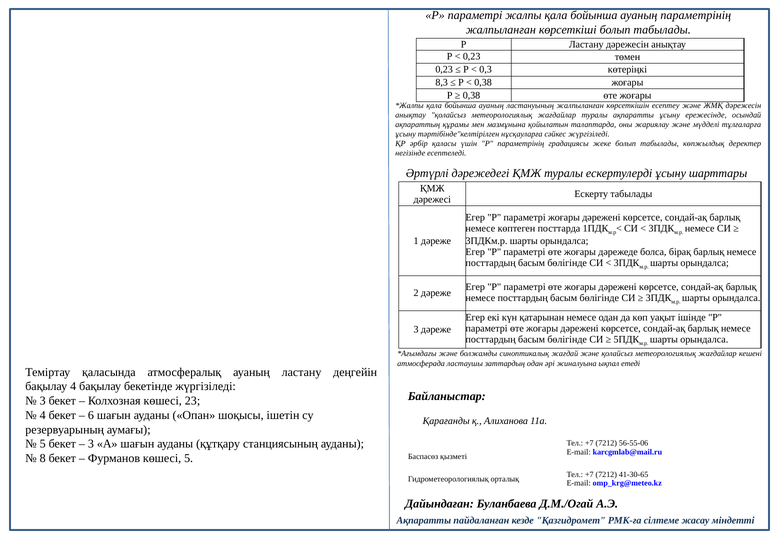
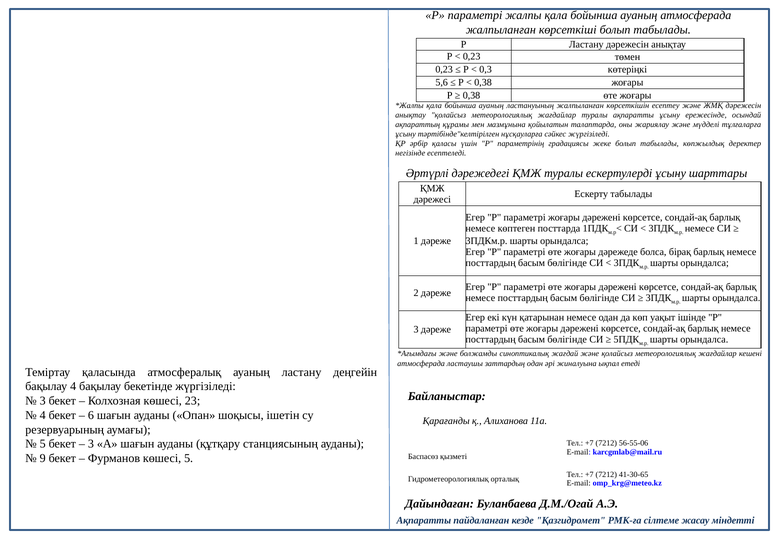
ауаның параметрінің: параметрінің -> атмосферада (696, 15)
8,3: 8,3 -> 5,6 (442, 82)
8: 8 -> 9 (43, 459)
